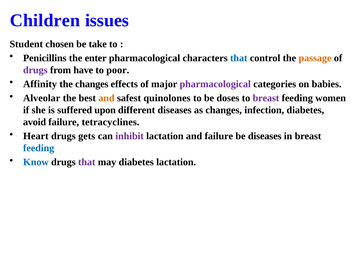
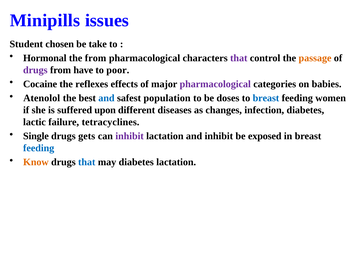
Children: Children -> Minipills (45, 20)
Penicillins: Penicillins -> Hormonal (45, 58)
the enter: enter -> from (96, 58)
that colour: blue -> purple (239, 58)
Affinity: Affinity -> Cocaine (40, 84)
the changes: changes -> reflexes (92, 84)
Alveolar: Alveolar -> Atenolol (42, 98)
and colour: orange -> blue (106, 98)
quinolones: quinolones -> population (167, 98)
breast colour: purple -> blue (266, 98)
avoid: avoid -> lactic (34, 122)
Heart: Heart -> Single (36, 136)
and failure: failure -> inhibit (219, 136)
be diseases: diseases -> exposed (265, 136)
Know colour: blue -> orange (36, 162)
that colour: purple -> blue (87, 162)
